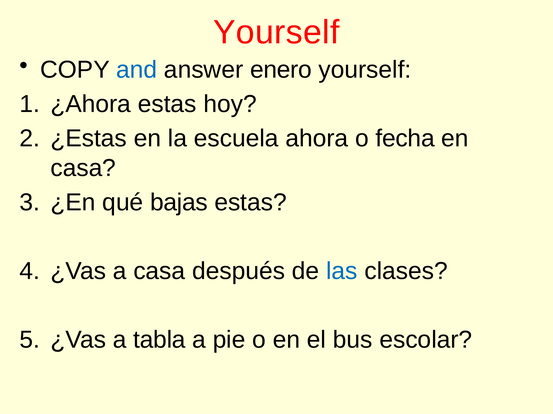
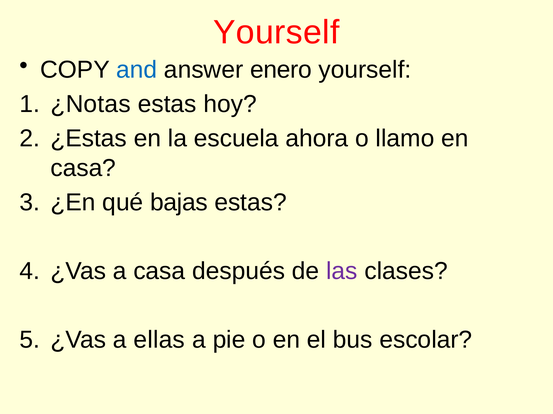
¿Ahora: ¿Ahora -> ¿Notas (91, 104)
fecha: fecha -> llamo (405, 139)
las colour: blue -> purple (342, 272)
tabla: tabla -> ellas (159, 340)
